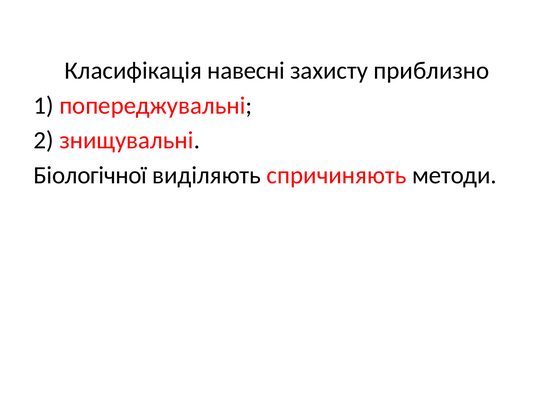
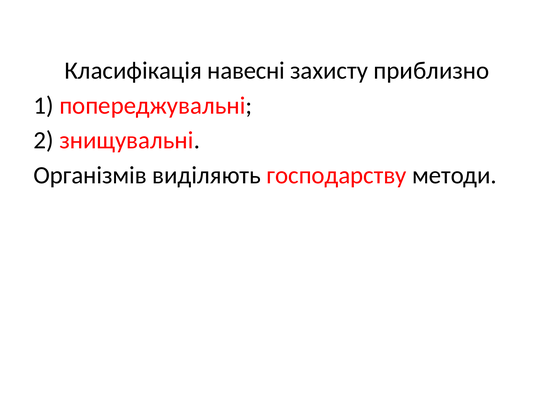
Біологічної: Біологічної -> Організмів (90, 175)
спричиняють: спричиняють -> господарству (337, 175)
